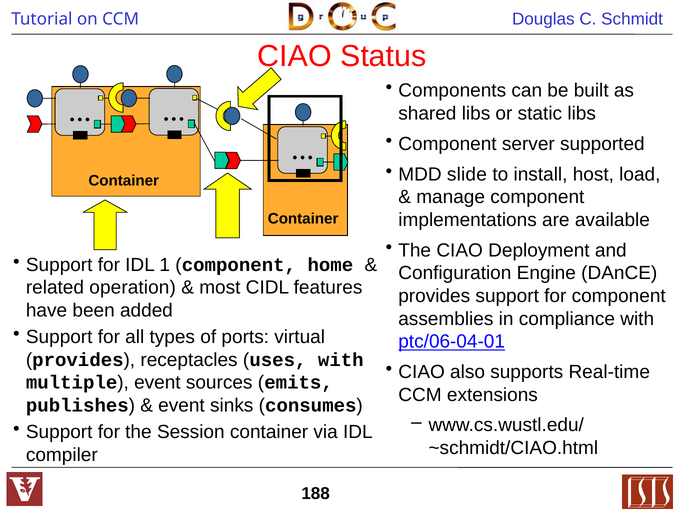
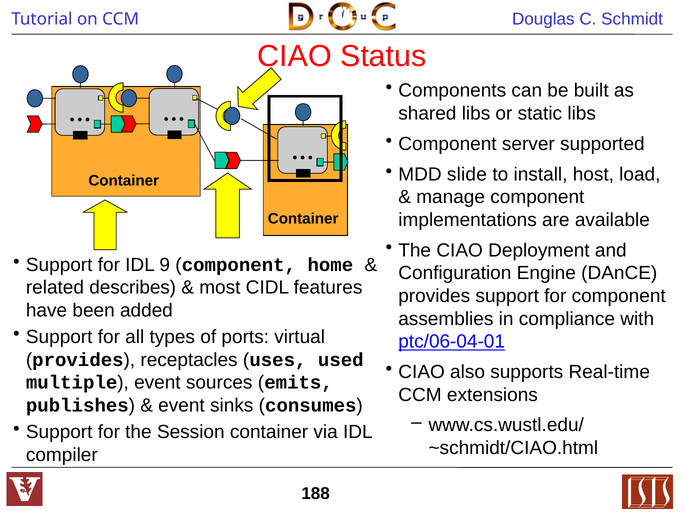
1: 1 -> 9 (165, 265)
operation: operation -> describes (133, 288)
uses with: with -> used (341, 360)
